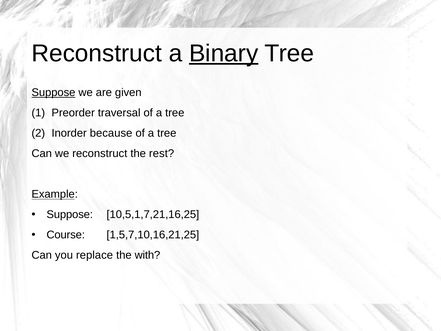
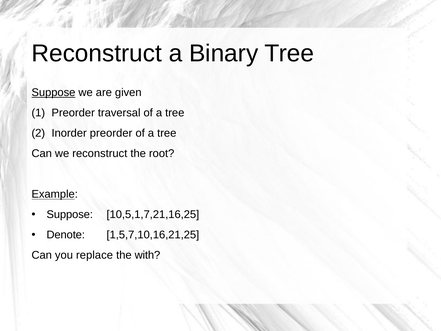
Binary underline: present -> none (224, 53)
Inorder because: because -> preorder (111, 133)
rest: rest -> root (162, 153)
Course: Course -> Denote (66, 235)
